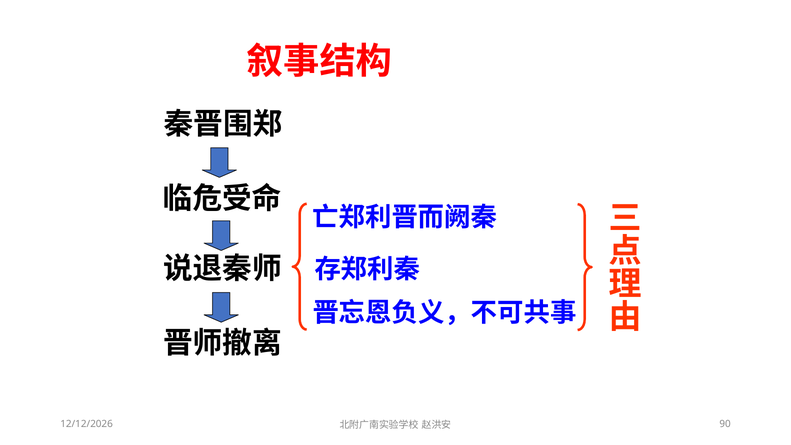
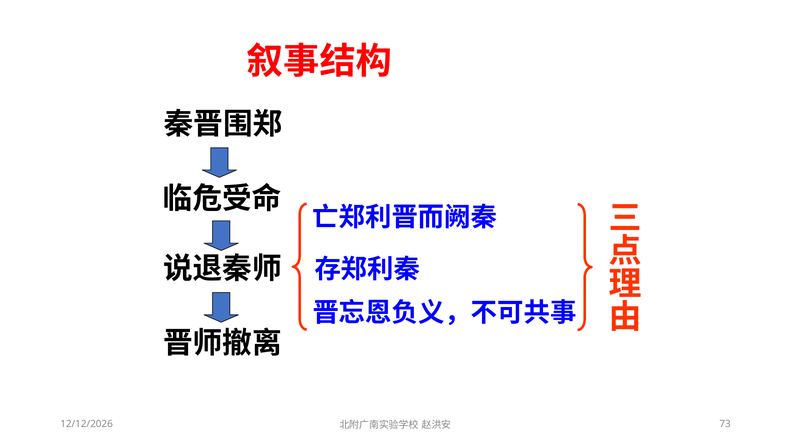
90: 90 -> 73 (725, 424)
